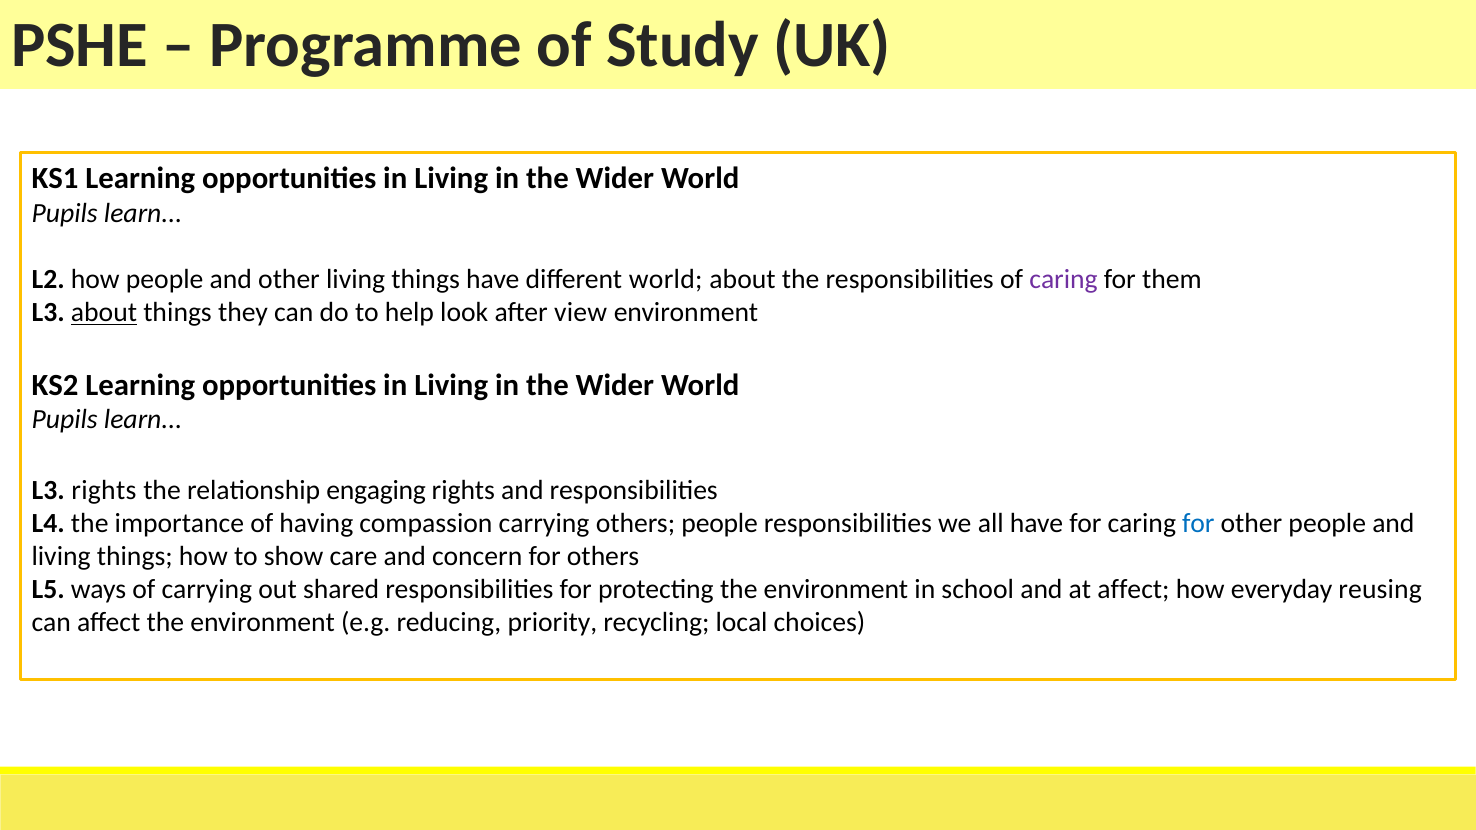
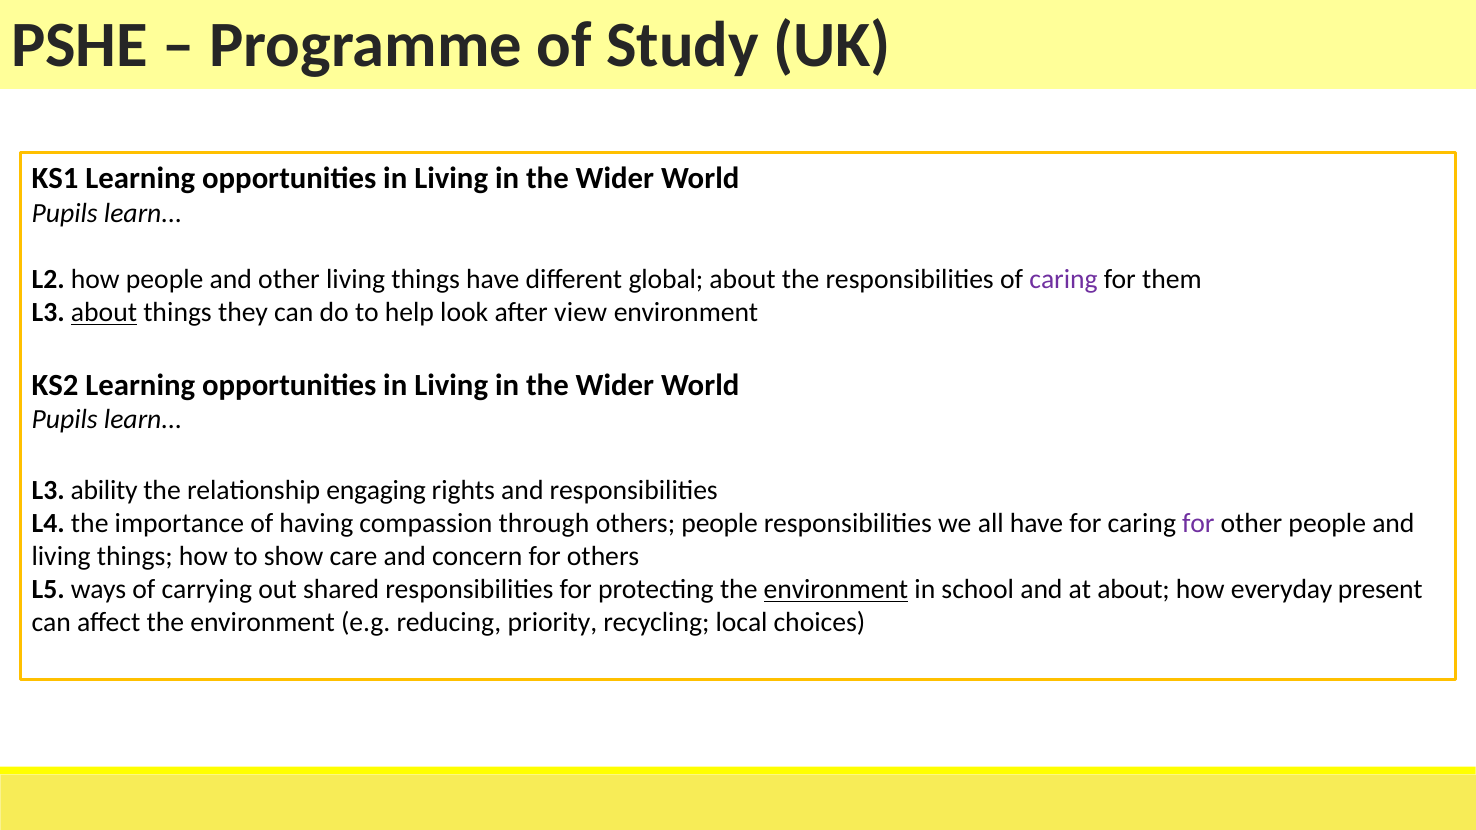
different world: world -> global (666, 280)
L3 rights: rights -> ability (104, 490)
compassion carrying: carrying -> through (544, 523)
for colour: blue -> purple (1198, 523)
environment underline: none -> present (836, 590)
at affect: affect -> about (1134, 590)
reusing: reusing -> present (1380, 590)
